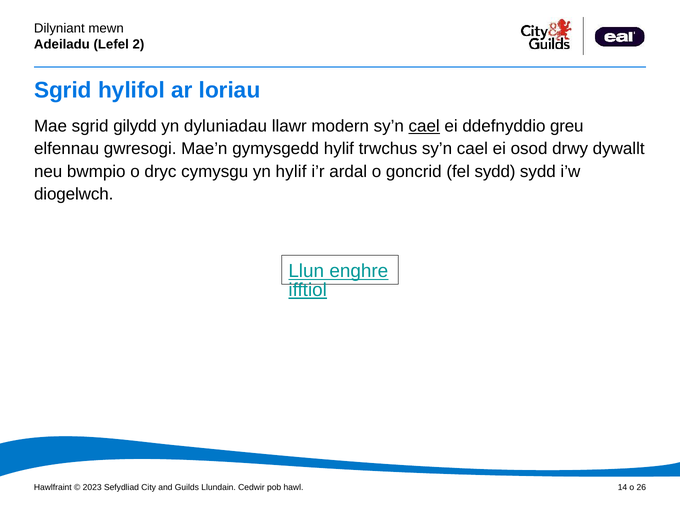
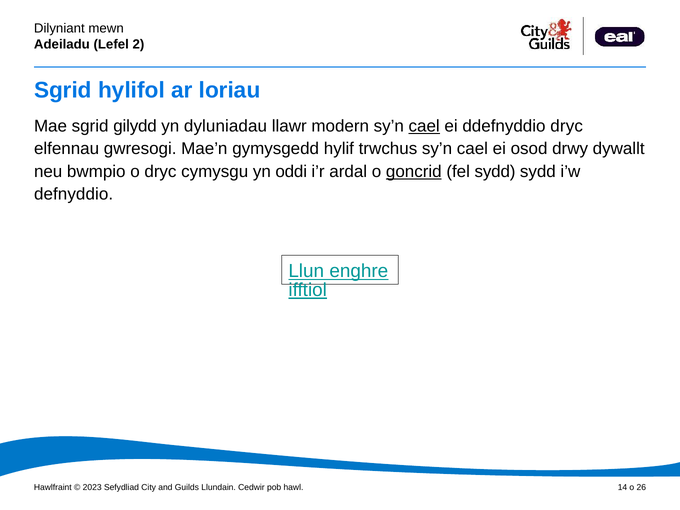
ddefnyddio greu: greu -> dryc (567, 126)
yn hylif: hylif -> oddi (291, 171)
goncrid underline: none -> present (414, 171)
diogelwch: diogelwch -> defnyddio (74, 194)
